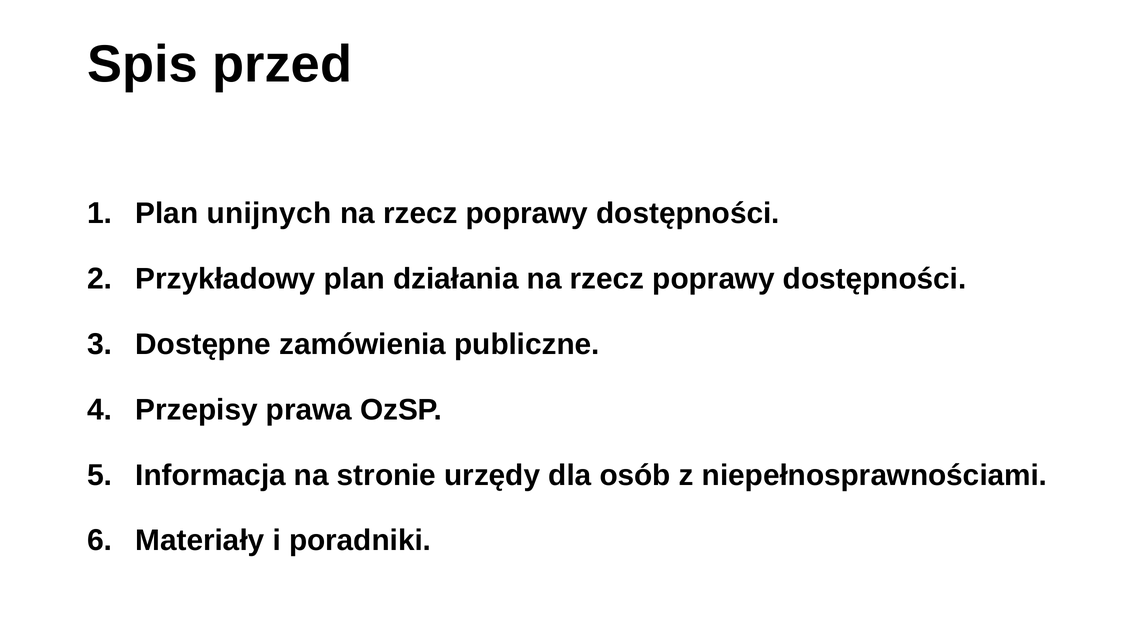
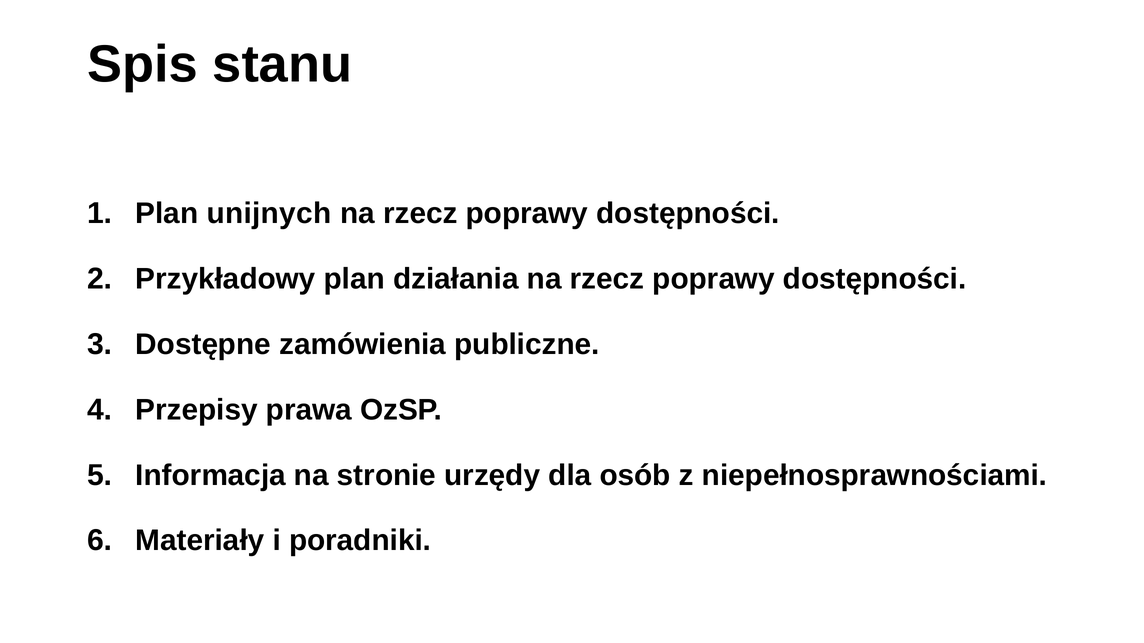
przed: przed -> stanu (282, 65)
